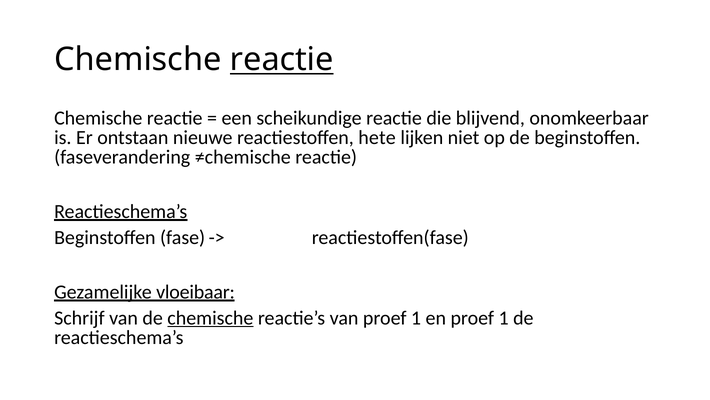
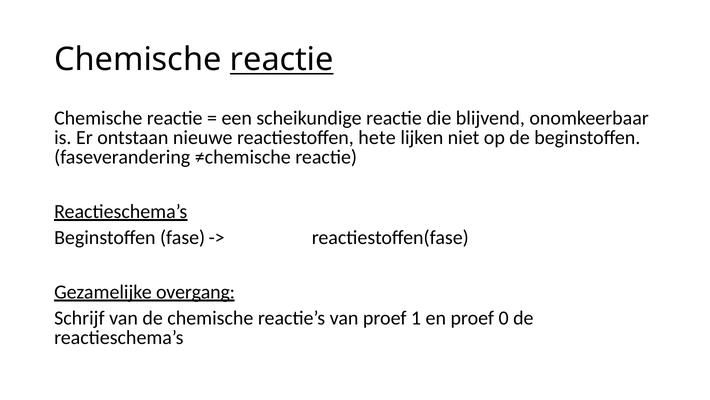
vloeibaar: vloeibaar -> overgang (196, 291)
chemische underline: present -> none (210, 318)
en proef 1: 1 -> 0 (504, 318)
